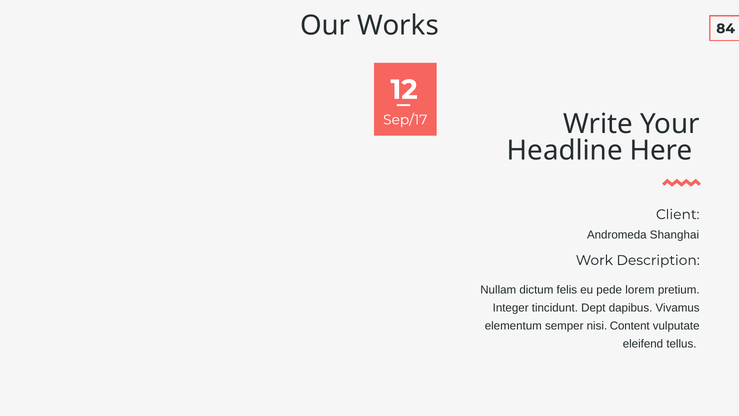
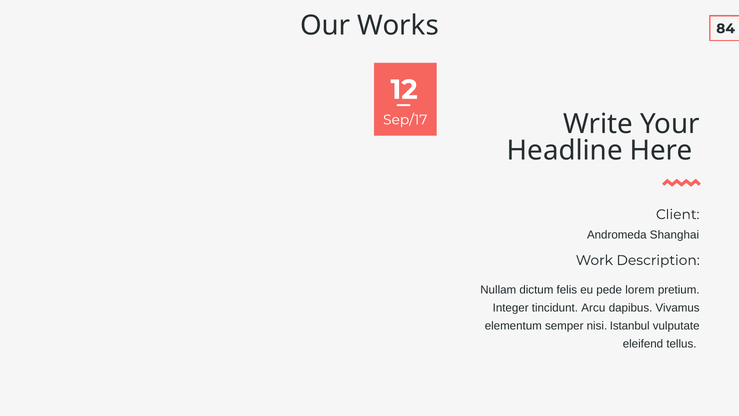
Dept: Dept -> Arcu (593, 308)
Content: Content -> Istanbul (630, 326)
